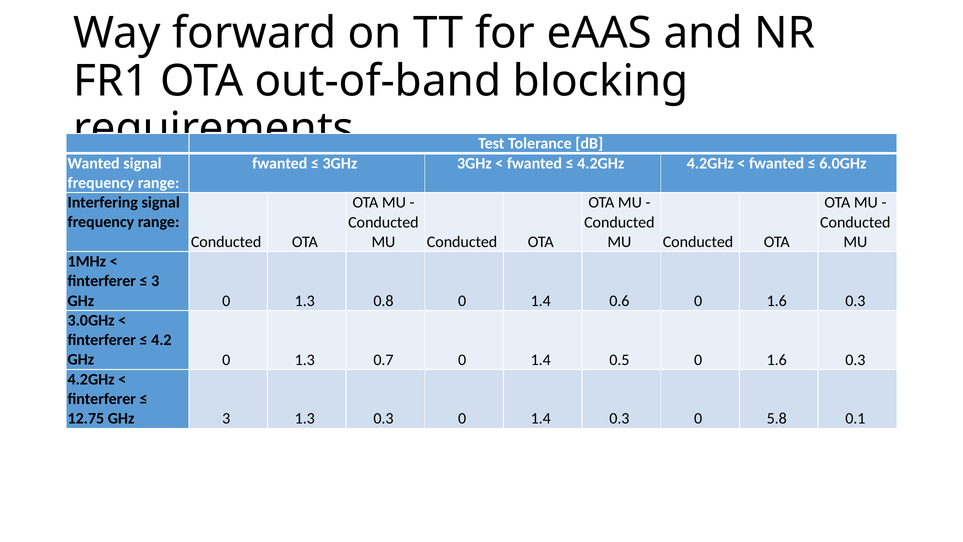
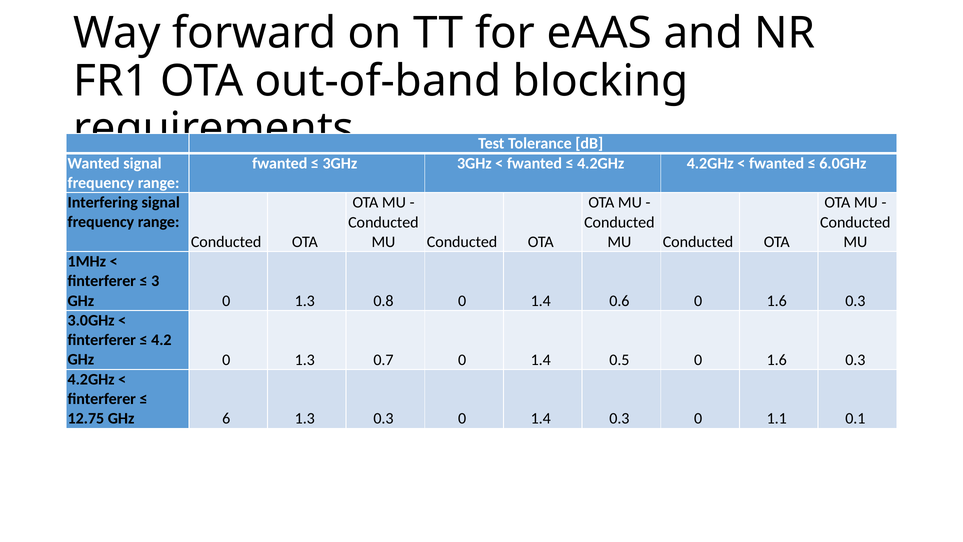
GHz 3: 3 -> 6 (226, 418)
5.8: 5.8 -> 1.1 (777, 418)
